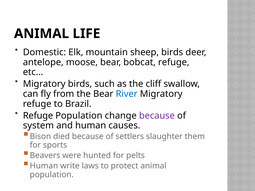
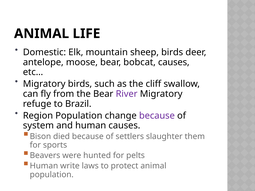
bobcat refuge: refuge -> causes (174, 62)
River colour: blue -> purple (127, 94)
Refuge: Refuge -> Region (38, 116)
